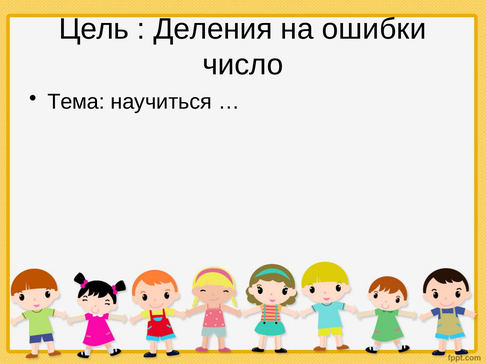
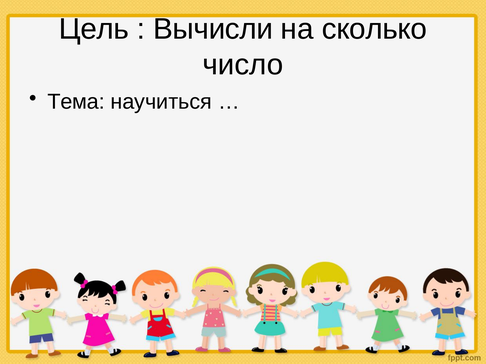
Деления: Деления -> Вычисли (213, 29)
ошибки: ошибки -> сколько (374, 29)
